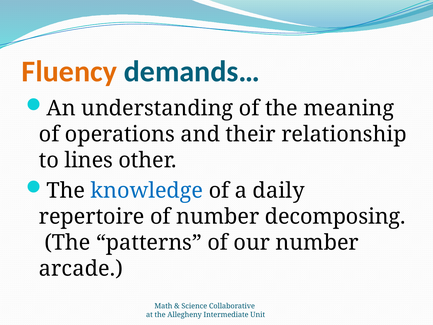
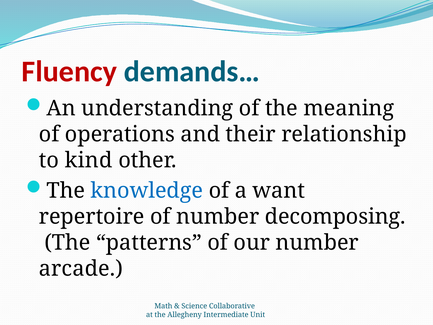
Fluency colour: orange -> red (69, 72)
lines: lines -> kind (89, 160)
daily: daily -> want (279, 191)
